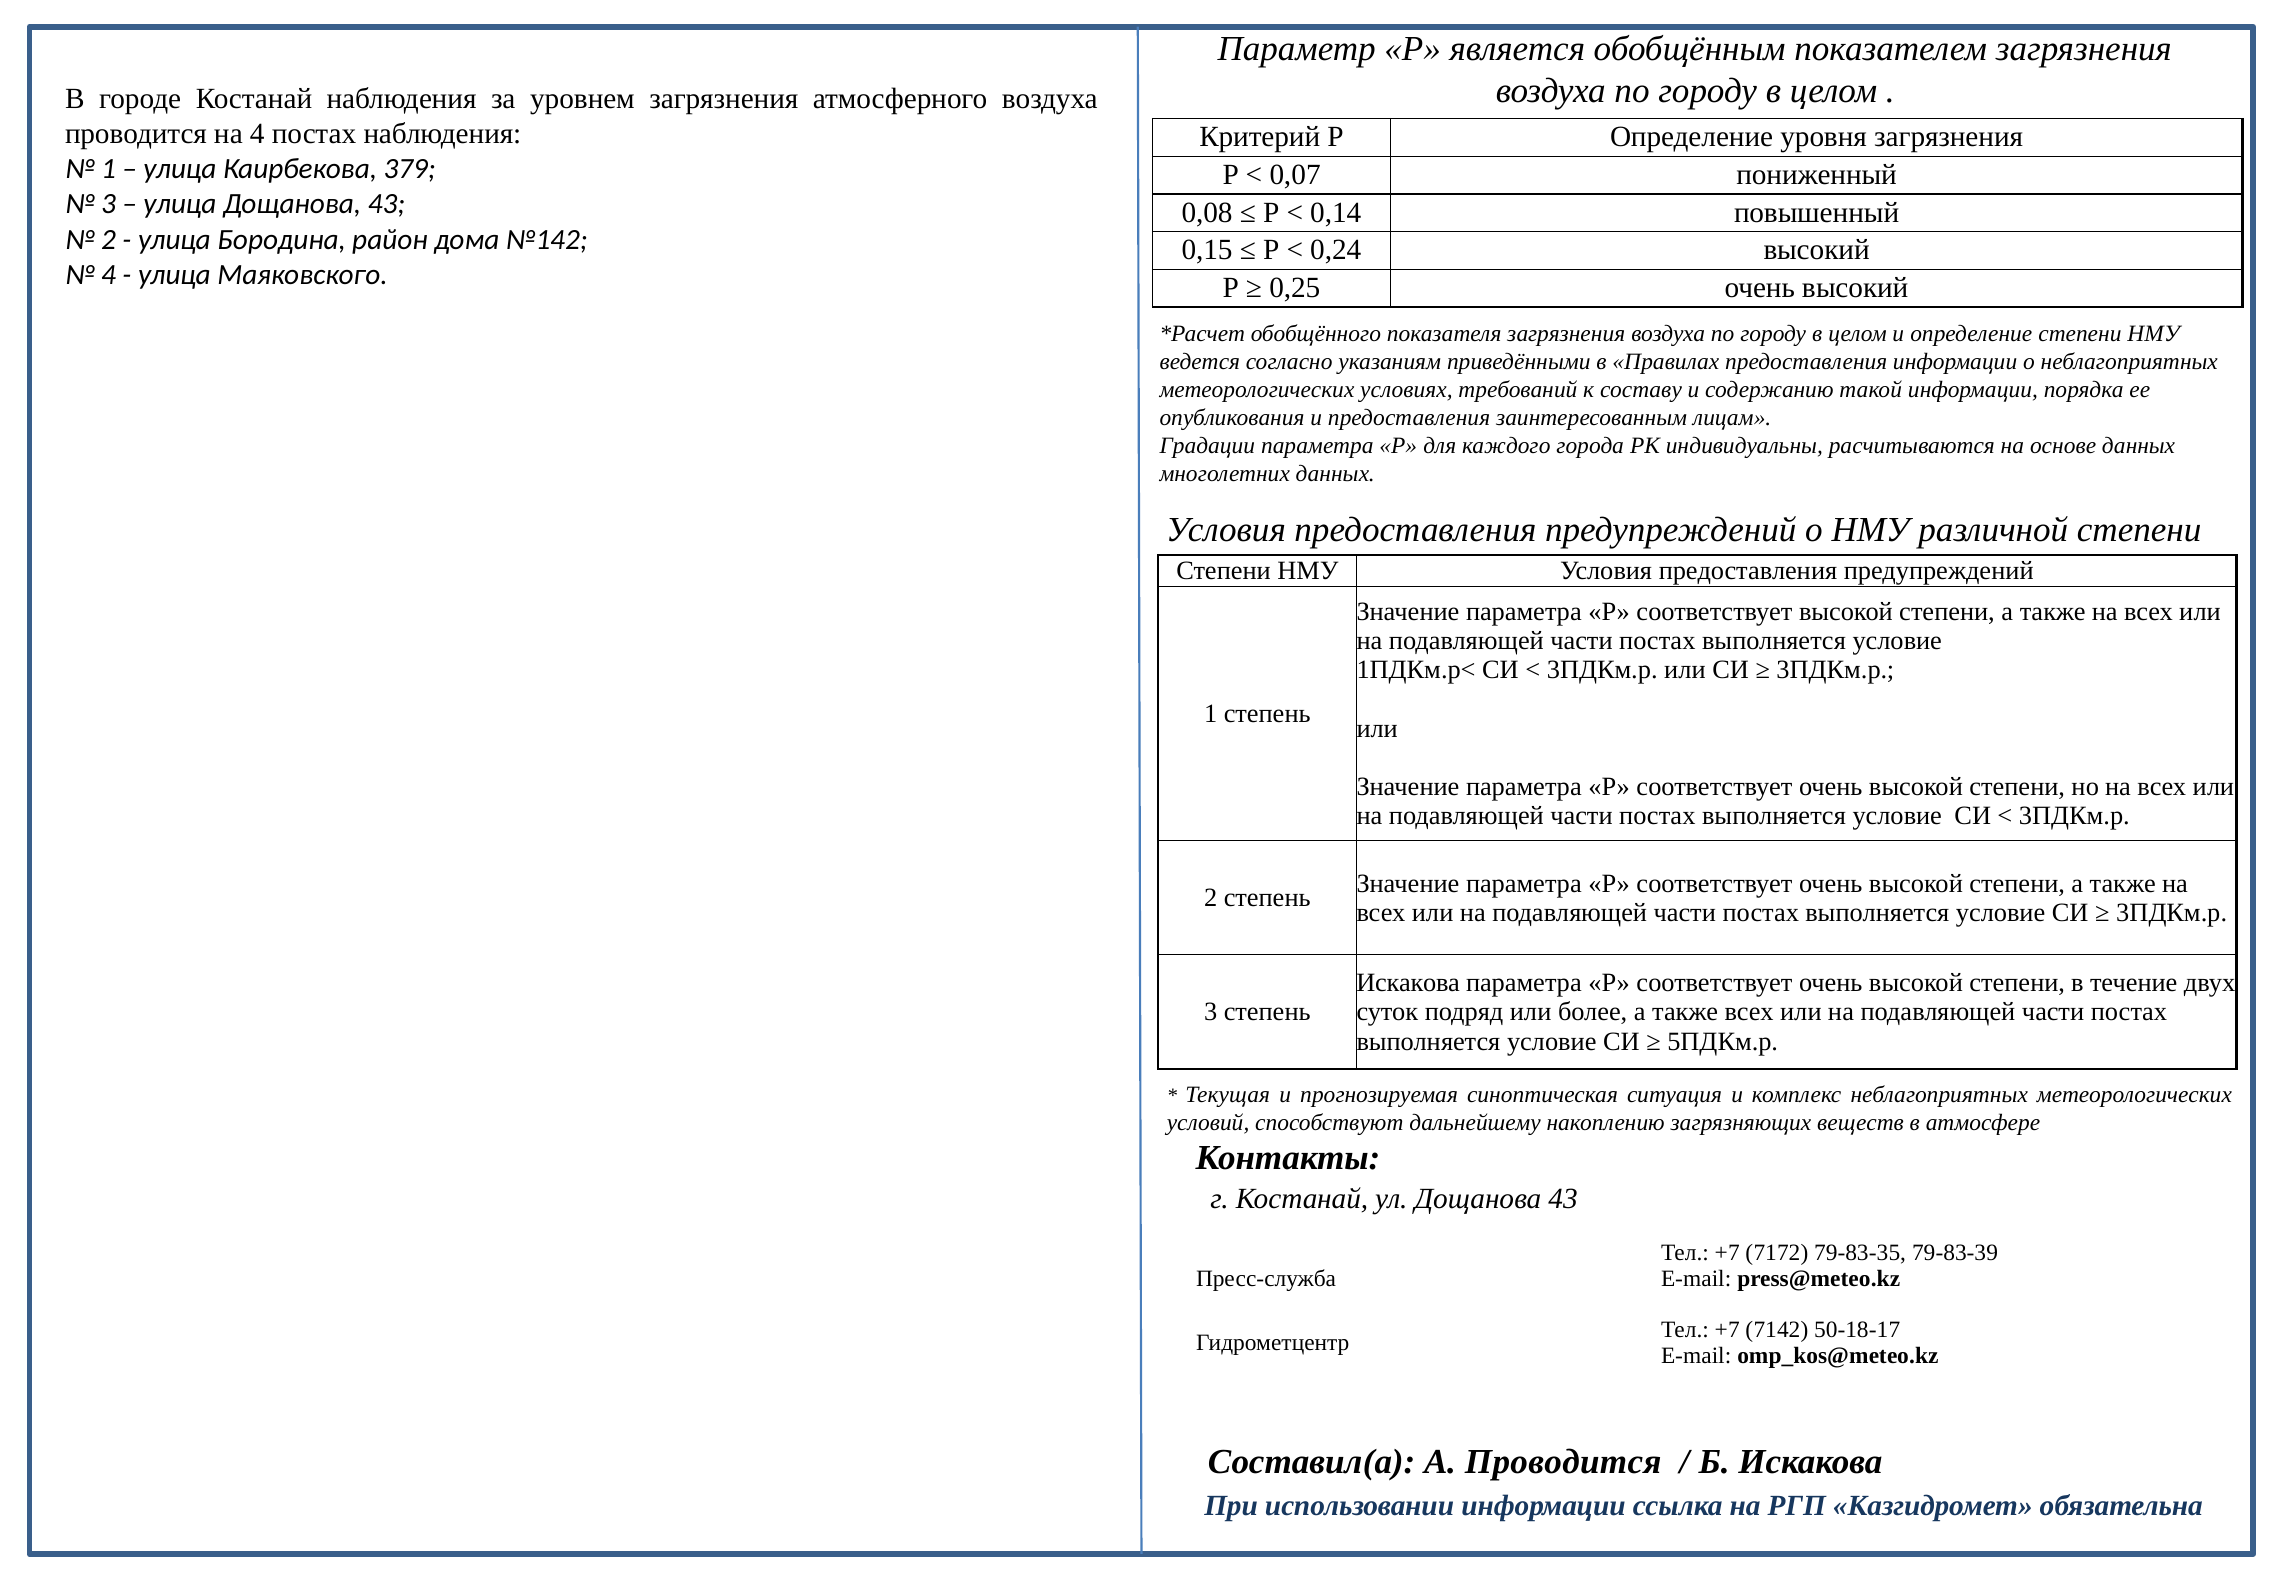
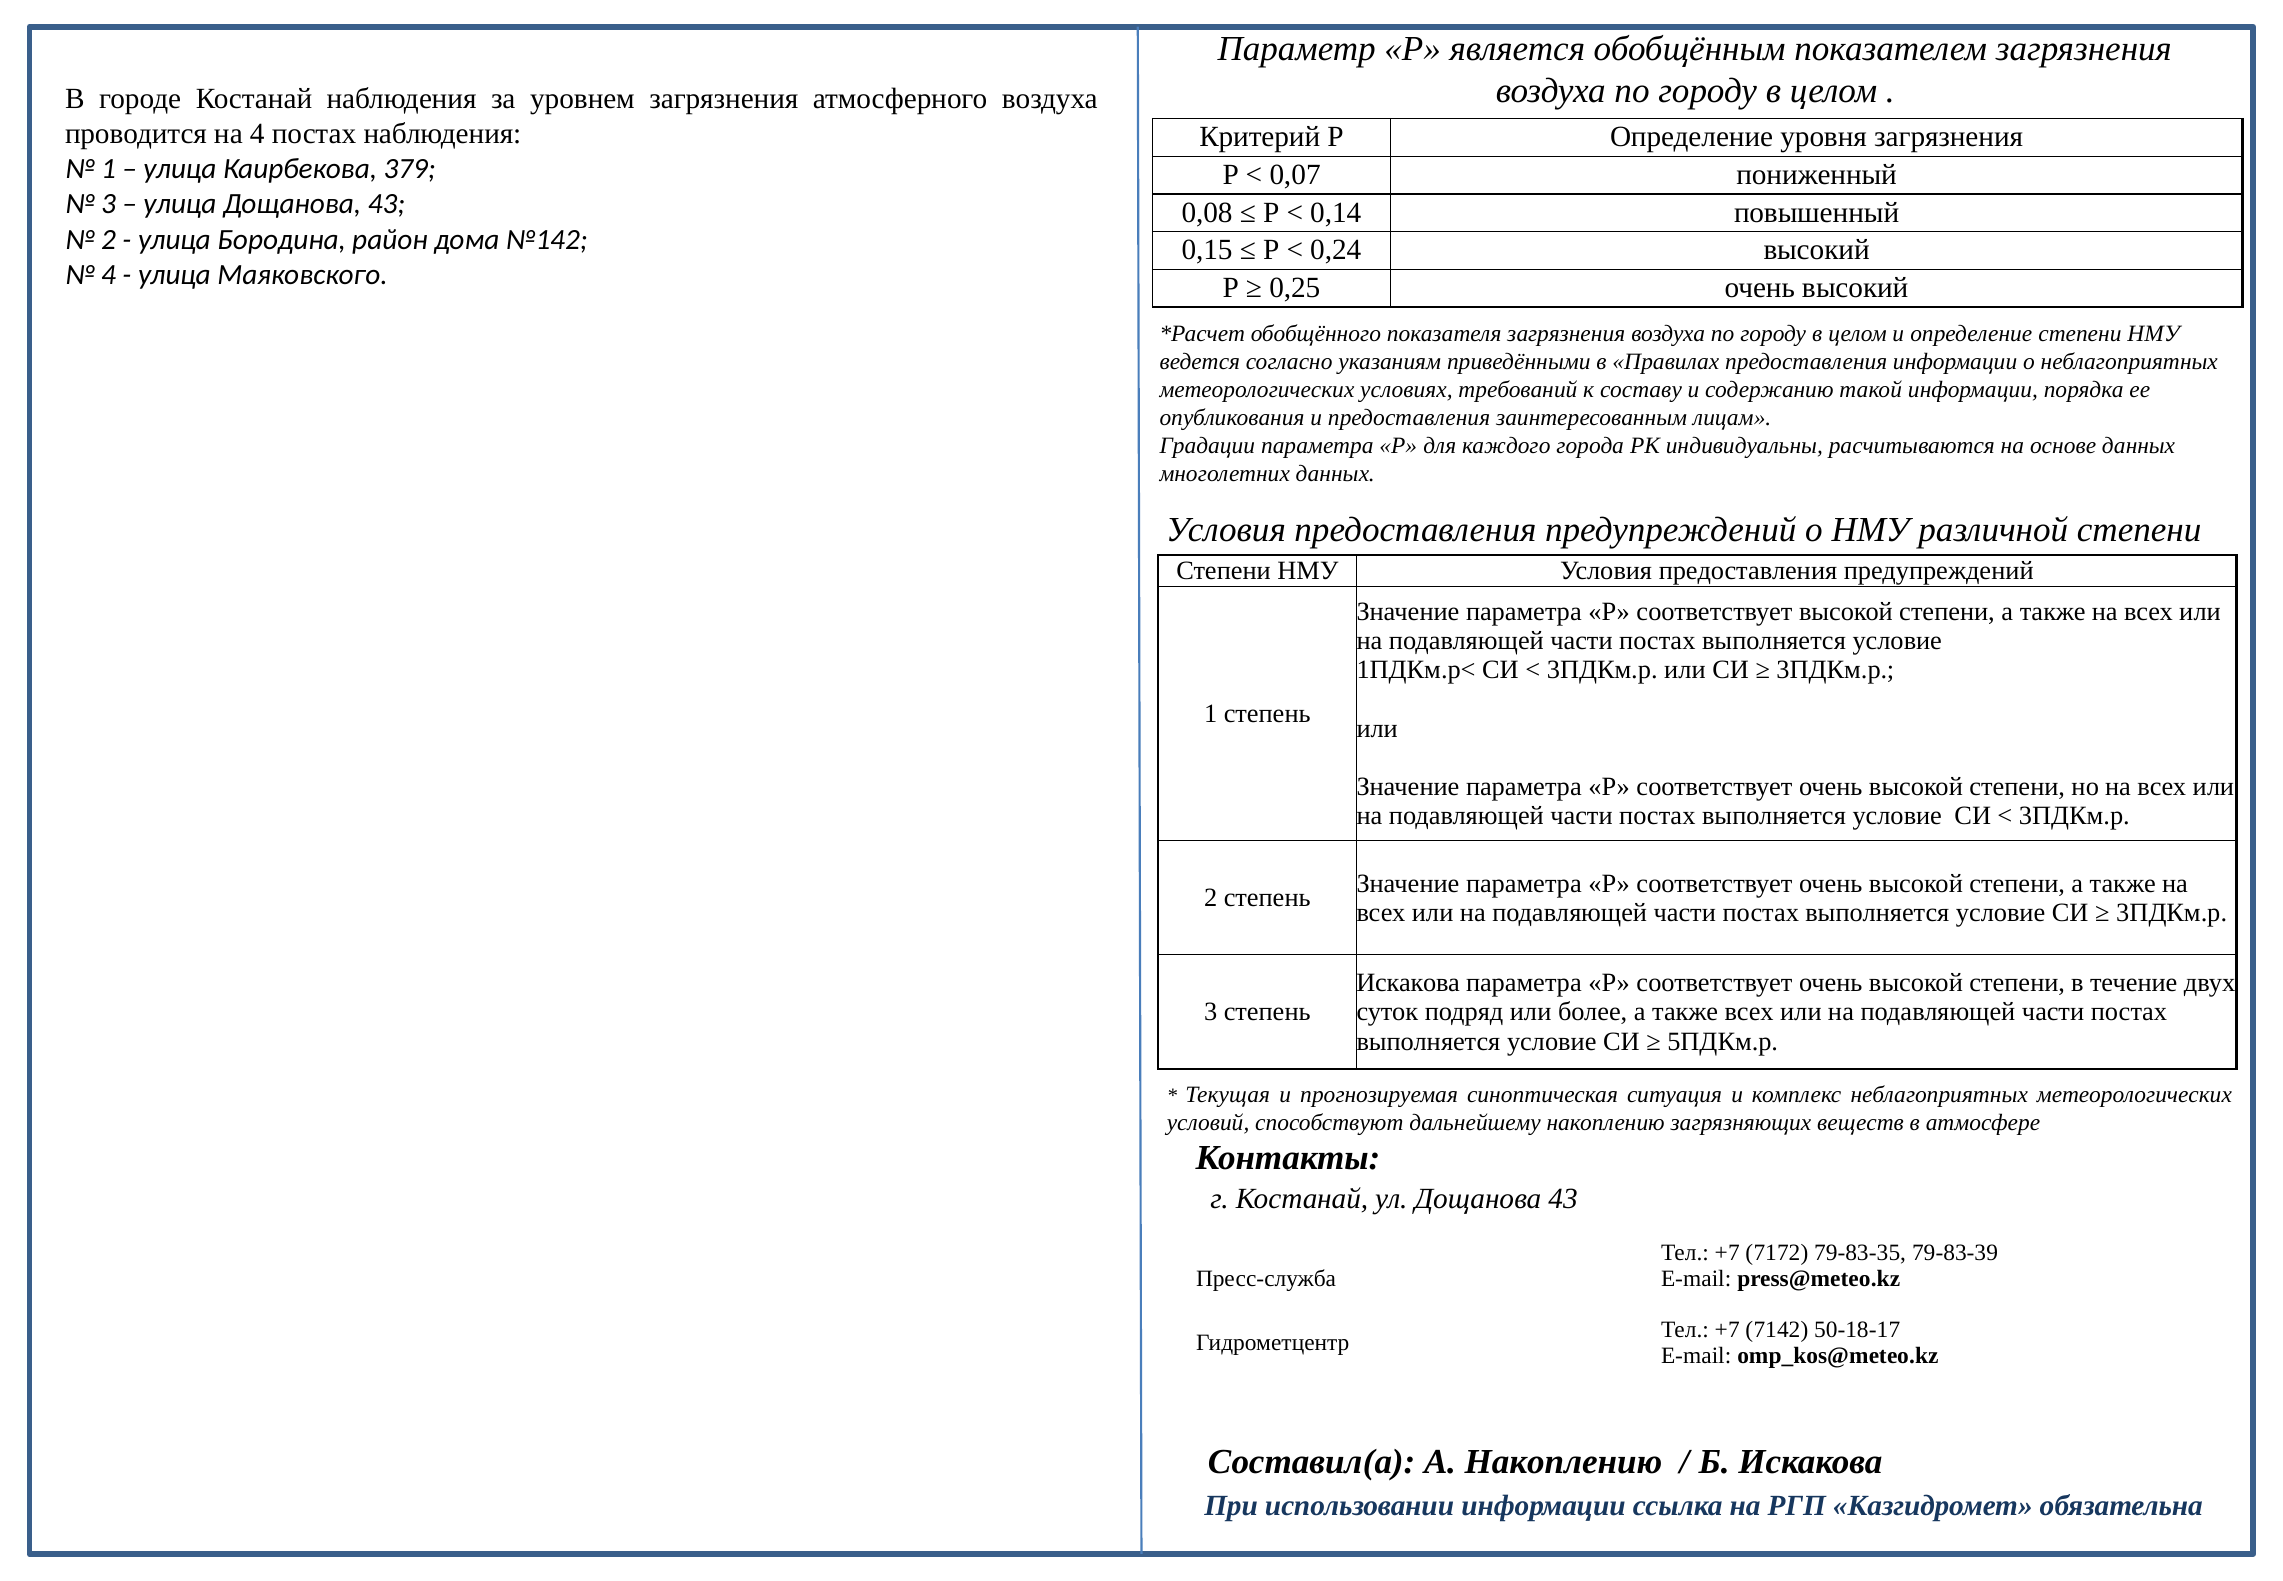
А Проводится: Проводится -> Накоплению (1563, 1461)
